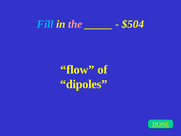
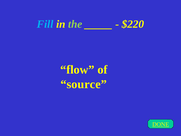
the colour: pink -> light green (75, 24)
$504: $504 -> $220 (133, 24)
dipoles: dipoles -> source (84, 84)
